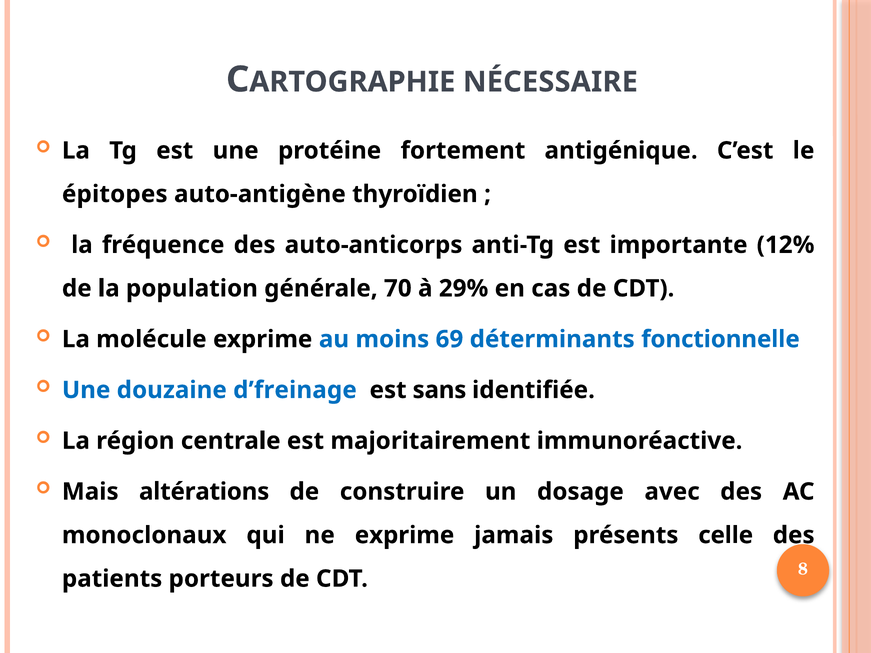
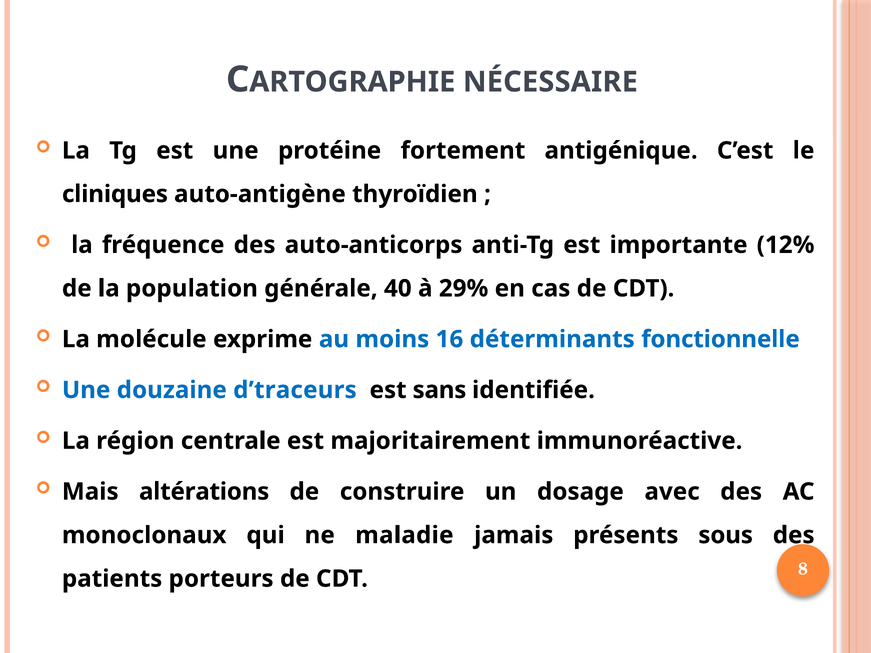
épitopes: épitopes -> cliniques (115, 194)
70: 70 -> 40 (398, 289)
69: 69 -> 16 (449, 339)
d’freinage: d’freinage -> d’traceurs (295, 390)
ne exprime: exprime -> maladie (404, 535)
celle: celle -> sous (726, 535)
